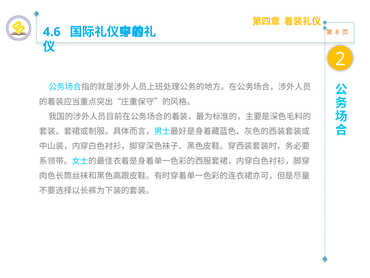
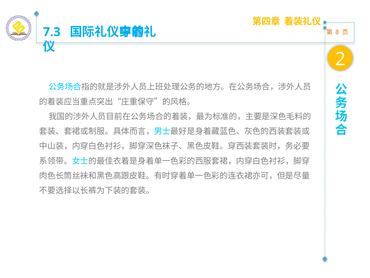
4.6: 4.6 -> 7.3 (52, 32)
